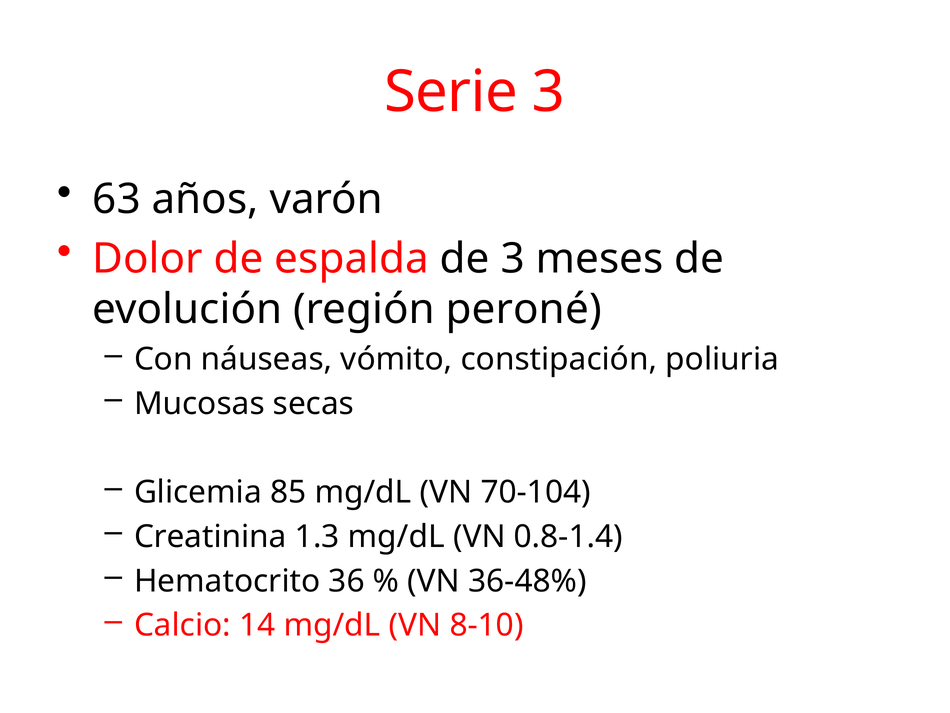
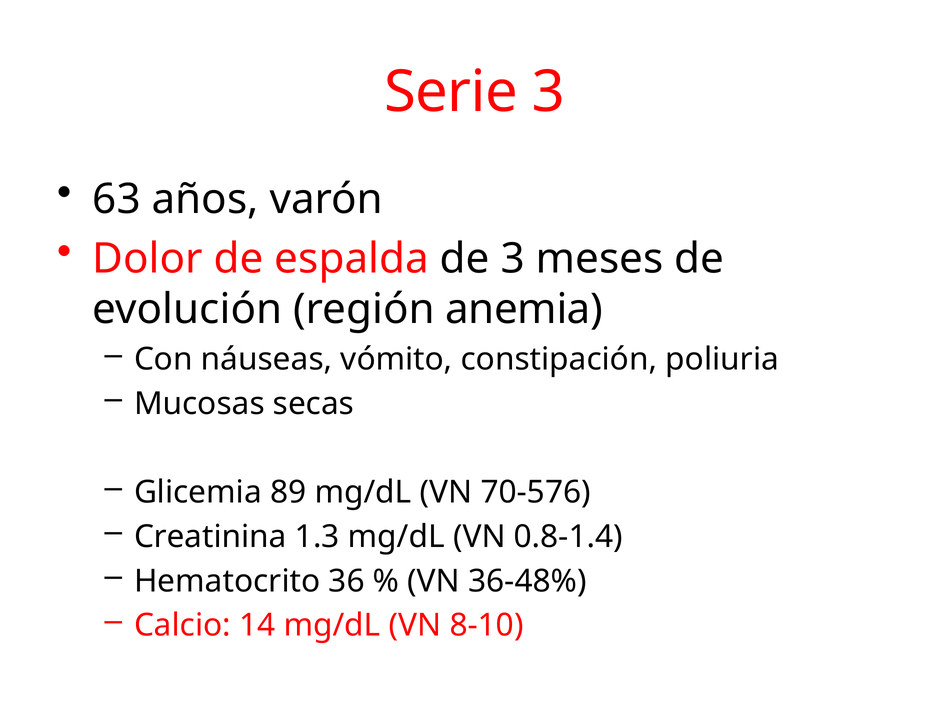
peroné: peroné -> anemia (524, 309)
85: 85 -> 89 (288, 492)
70-104: 70-104 -> 70-576 (536, 492)
